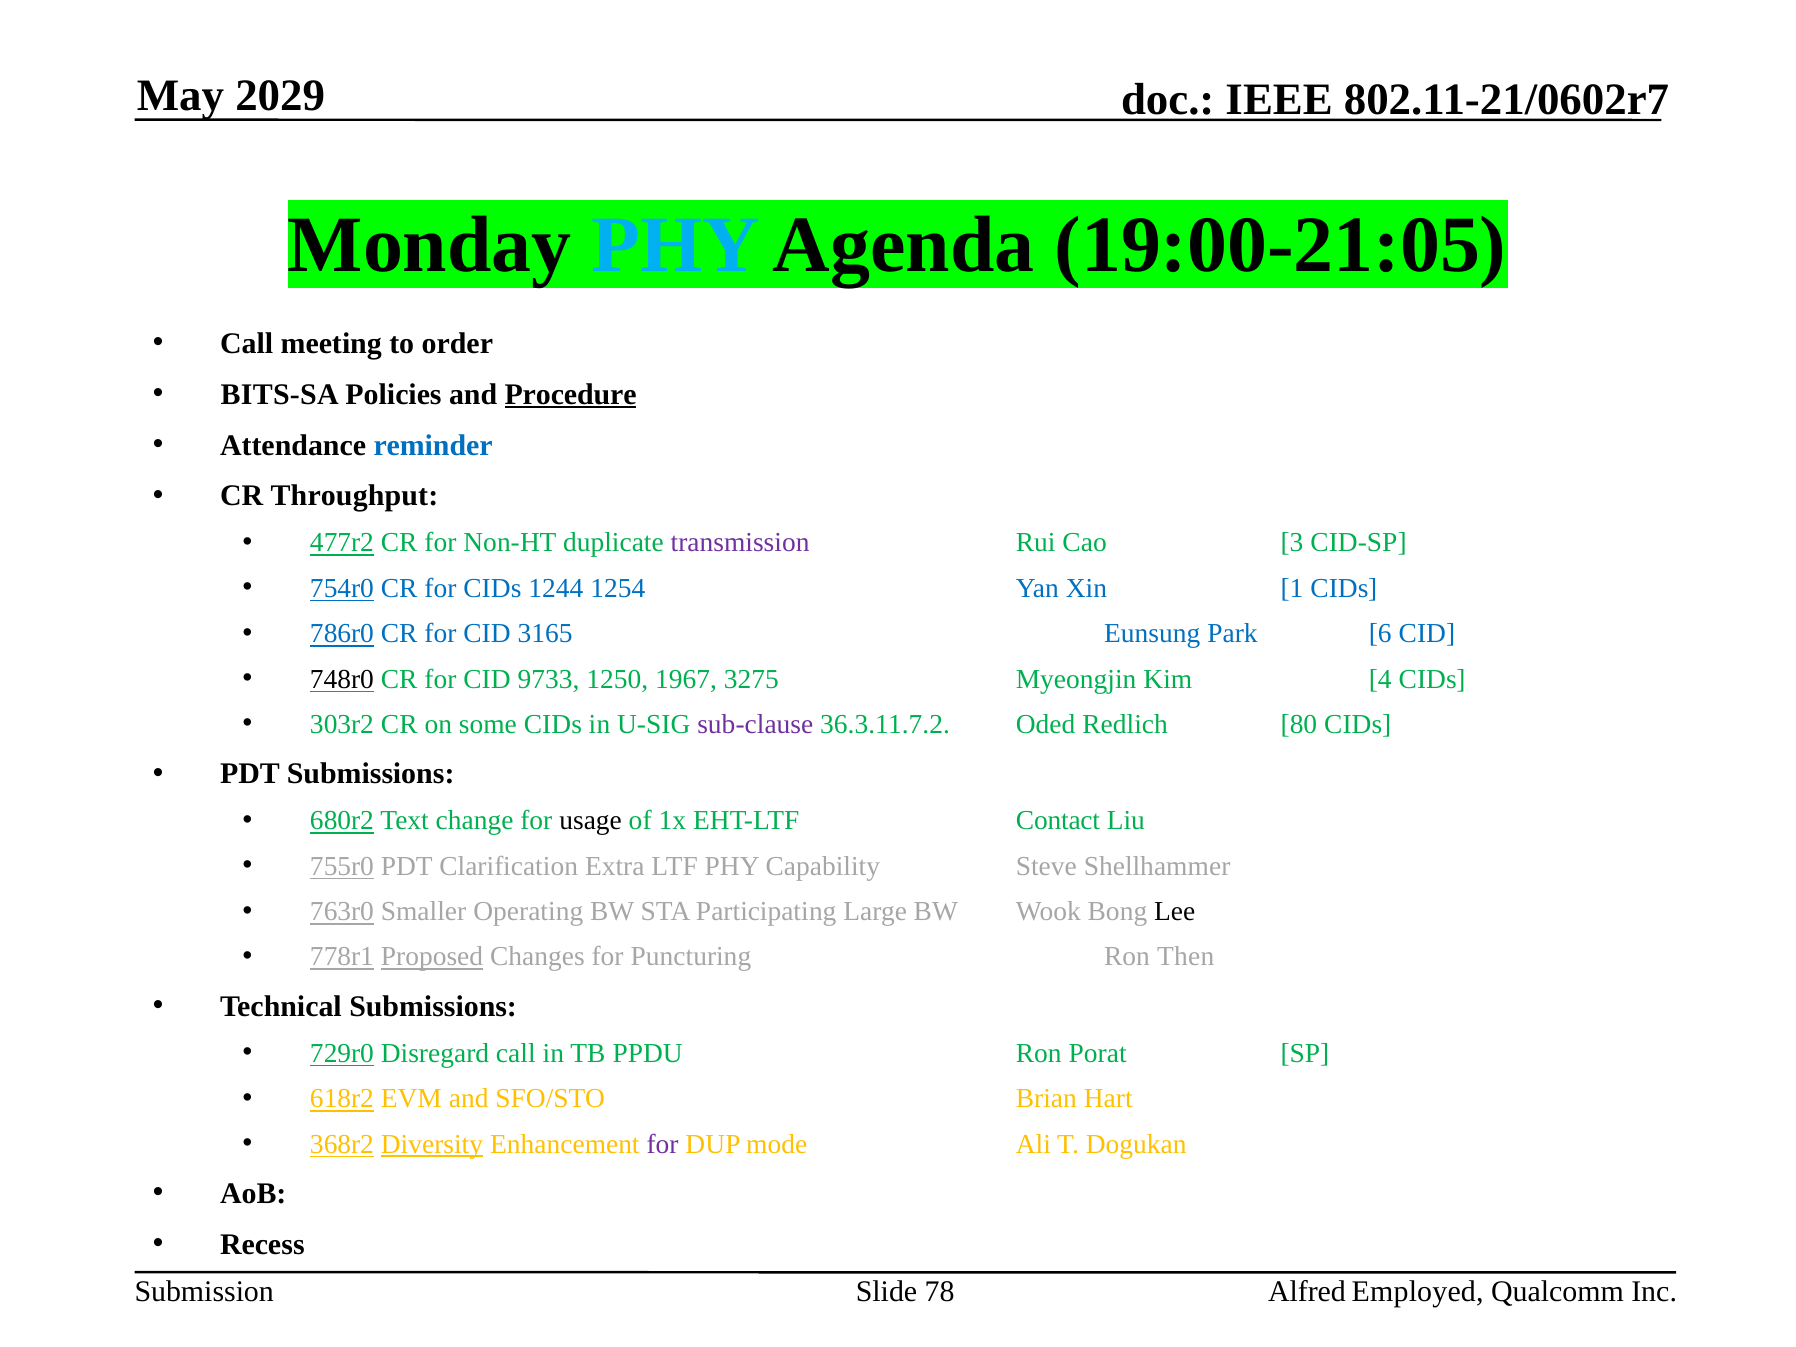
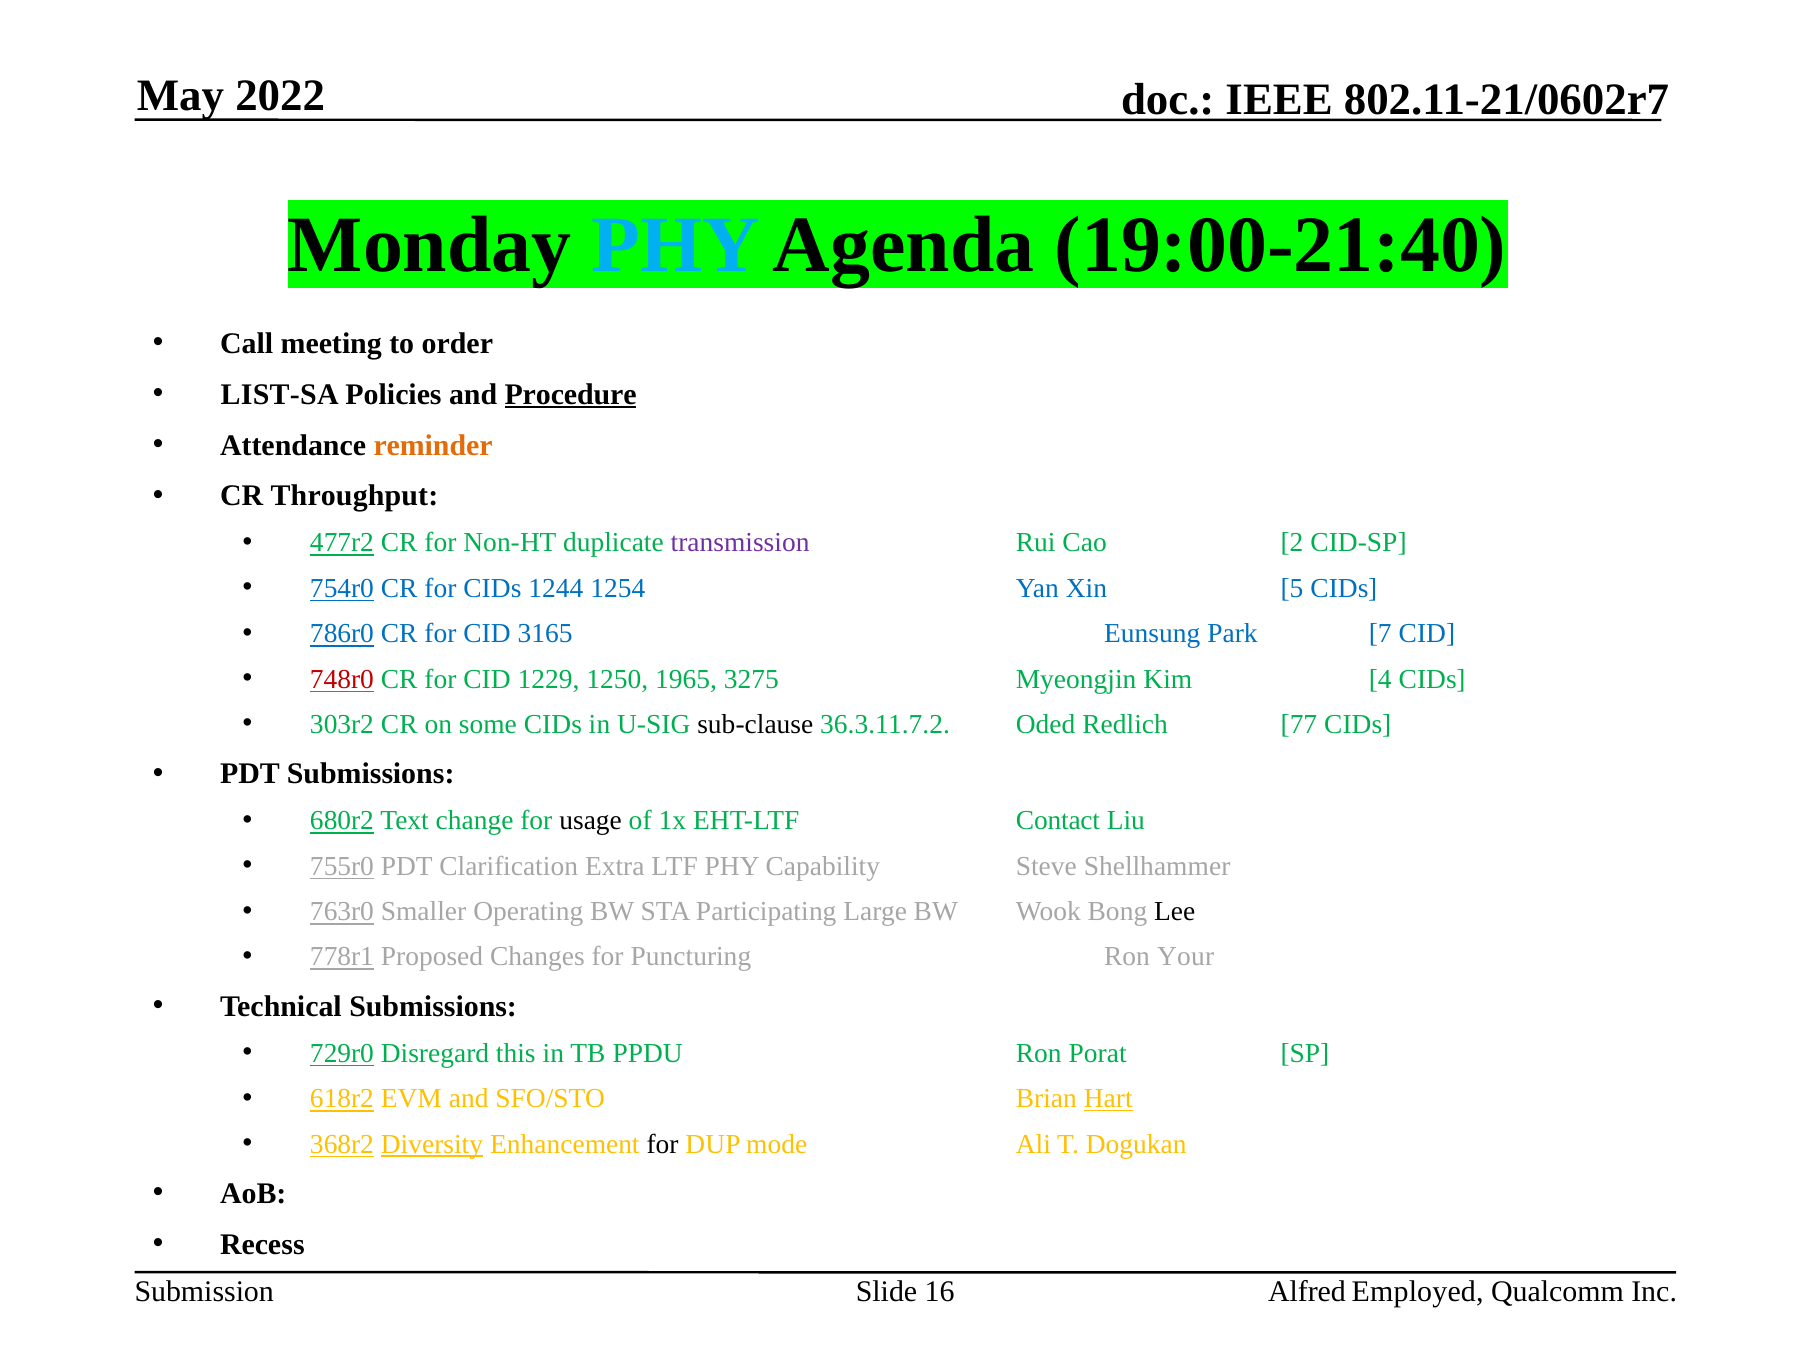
2029: 2029 -> 2022 (280, 95)
19:00-21:05: 19:00-21:05 -> 19:00-21:40 (1281, 245)
BITS-SA: BITS-SA -> LIST-SA (280, 394)
reminder colour: blue -> orange (433, 445)
3: 3 -> 2 (1292, 543)
1: 1 -> 5 (1292, 588)
6: 6 -> 7 (1380, 634)
748r0 colour: black -> red (342, 679)
9733: 9733 -> 1229 (549, 679)
1967: 1967 -> 1965 (686, 679)
sub-clause colour: purple -> black (755, 724)
80: 80 -> 77 (1299, 724)
Proposed underline: present -> none (432, 957)
Then: Then -> Your (1186, 957)
Disregard call: call -> this (516, 1053)
Hart underline: none -> present (1108, 1099)
for colour: purple -> black (663, 1144)
78: 78 -> 16 (940, 1292)
